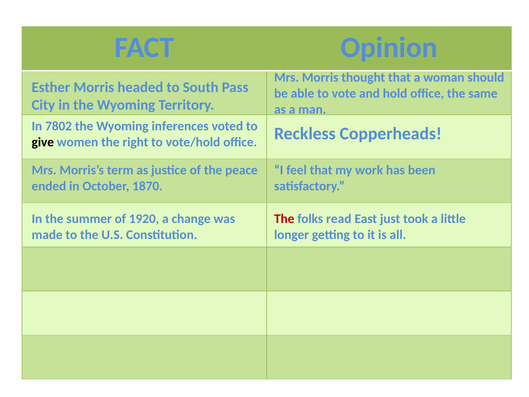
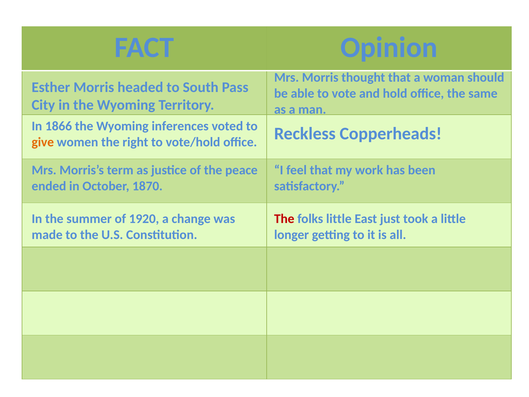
7802: 7802 -> 1866 (59, 126)
give colour: black -> orange (43, 142)
folks read: read -> little (339, 219)
